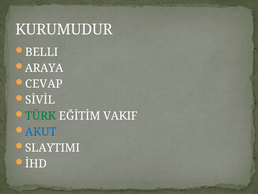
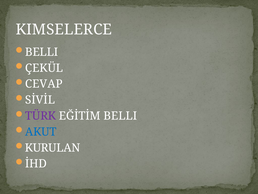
KURUMUDUR: KURUMUDUR -> KIMSELERCE (64, 29)
ARAYA: ARAYA -> ÇEKÜL (44, 68)
TÜRK colour: green -> purple (41, 116)
EĞİTİM VAKIF: VAKIF -> BELLI (120, 116)
SLAYTIMI: SLAYTIMI -> KURULAN (53, 147)
